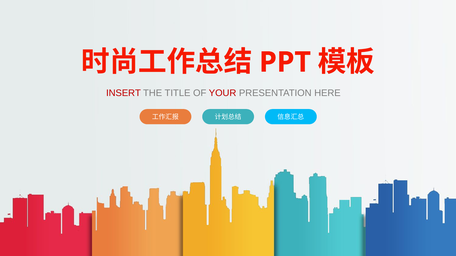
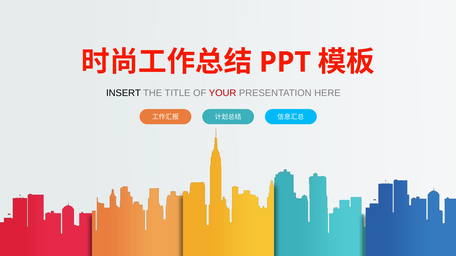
INSERT colour: red -> black (123, 93)
